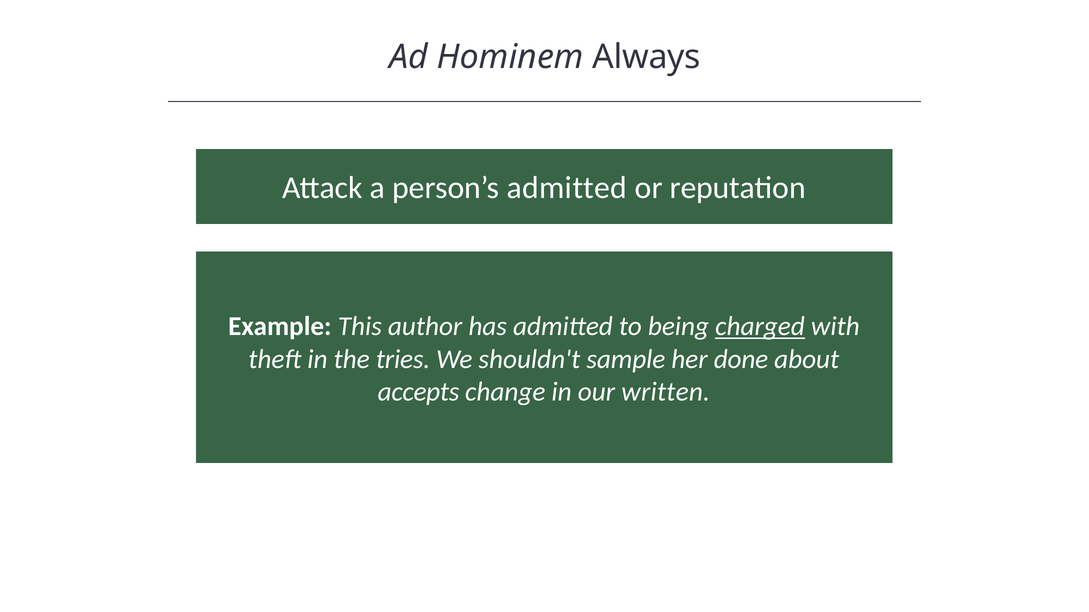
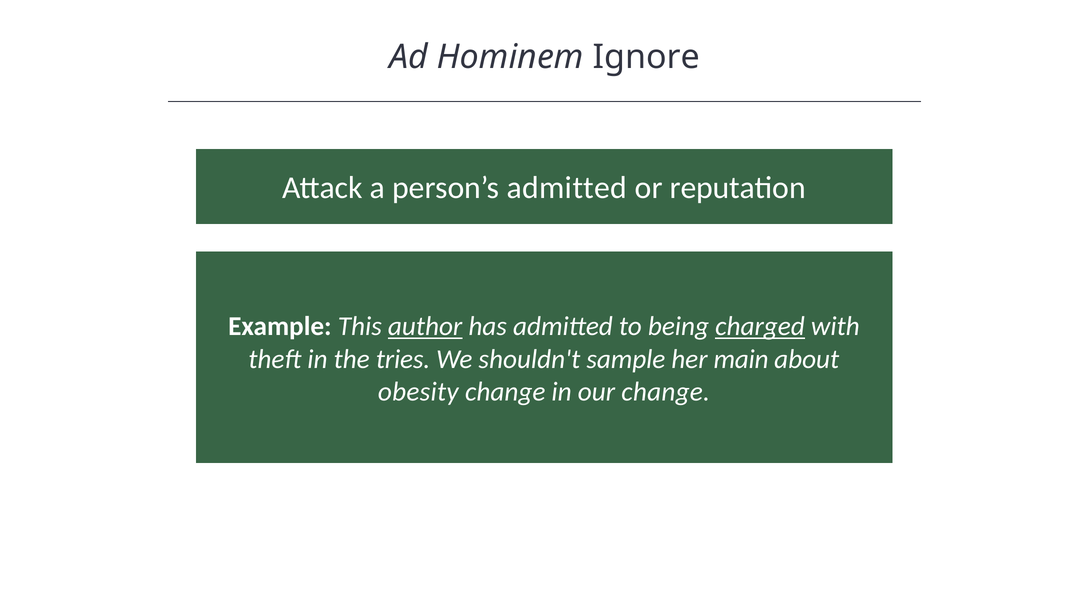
Always: Always -> Ignore (646, 57)
author underline: none -> present (425, 327)
done: done -> main (741, 359)
accepts: accepts -> obesity (418, 392)
our written: written -> change (666, 392)
